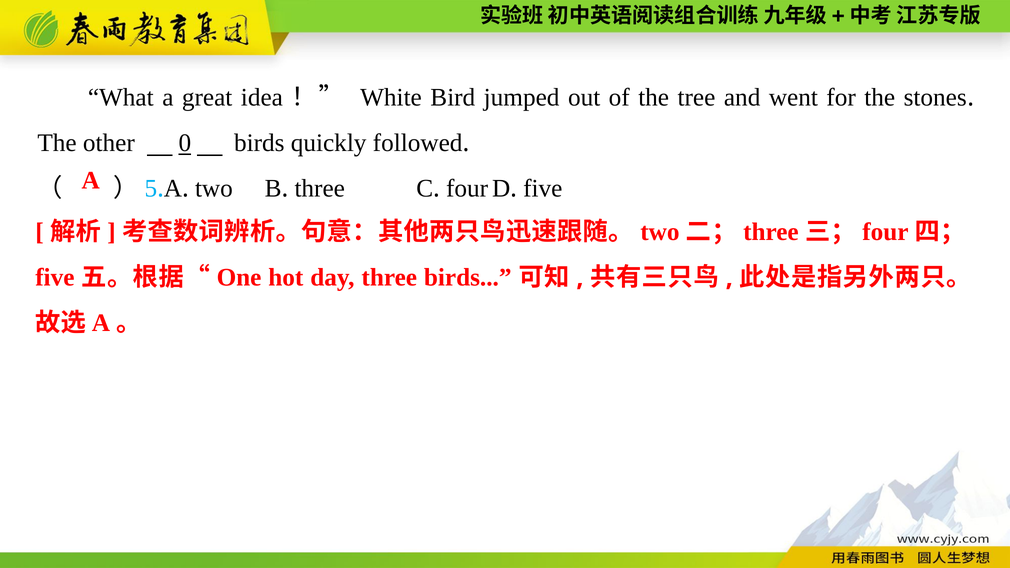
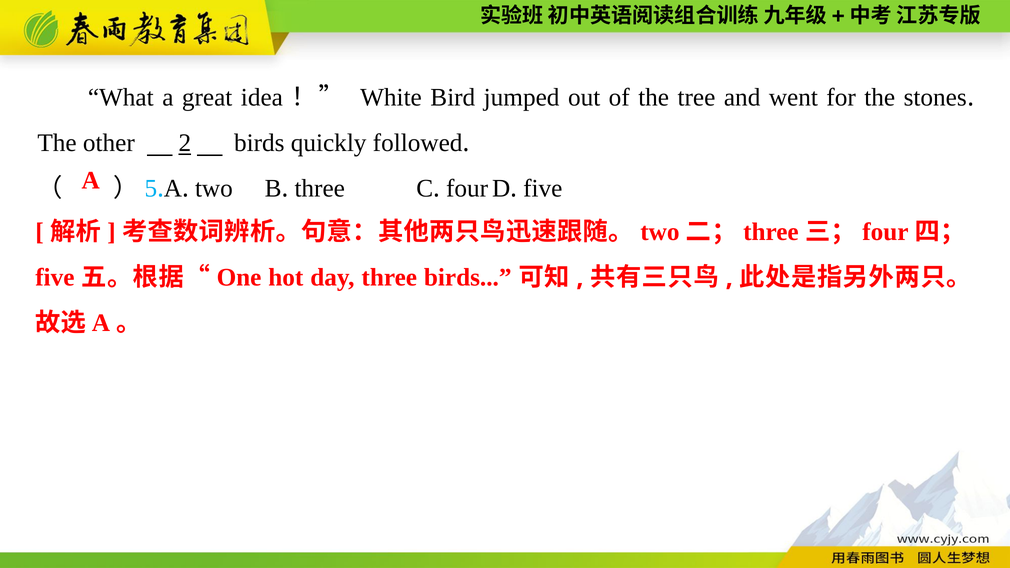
0: 0 -> 2 (185, 143)
